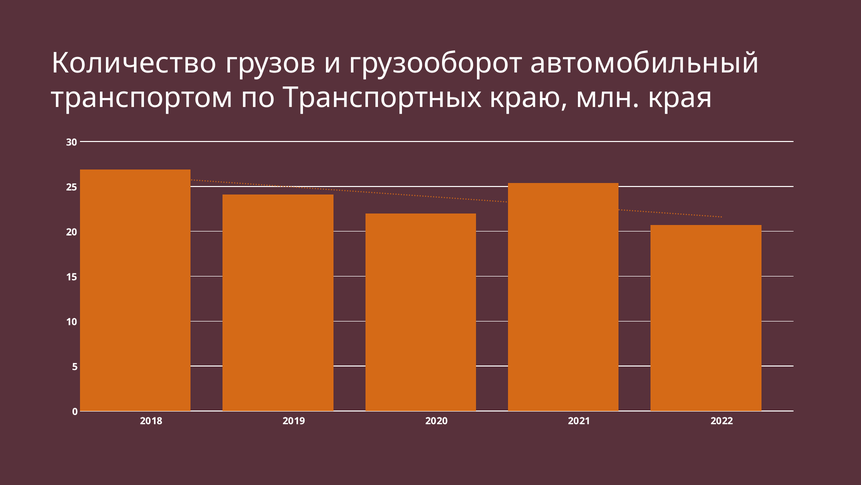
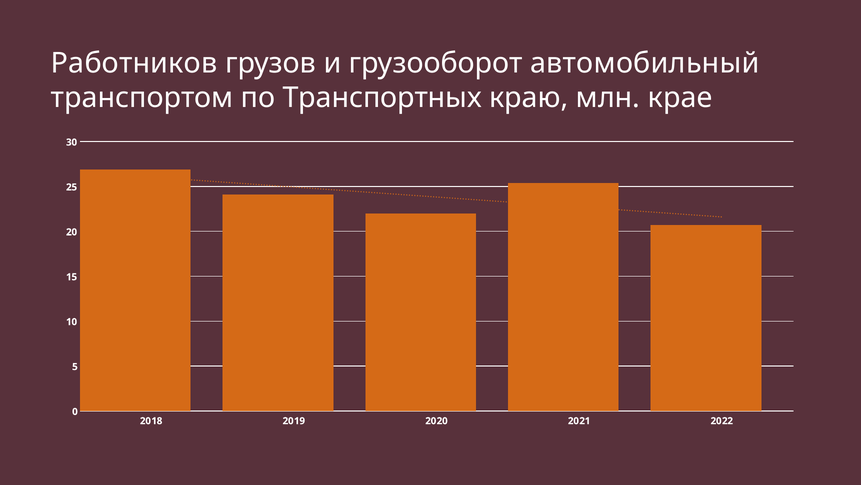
Количество: Количество -> Работников (134, 63)
края: края -> крае (680, 97)
